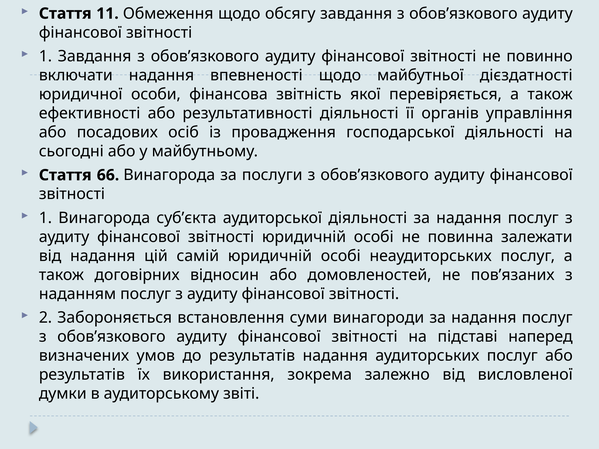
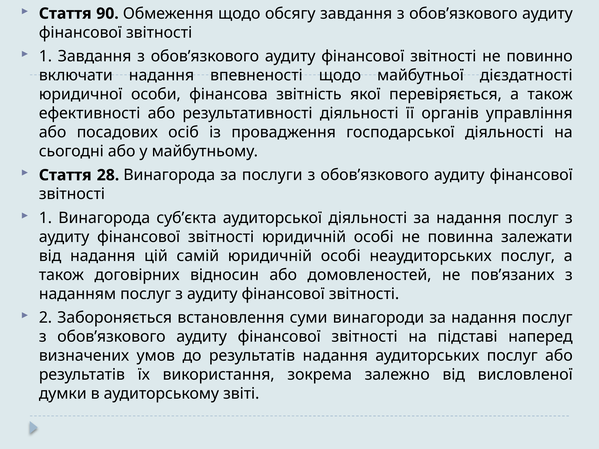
11: 11 -> 90 (107, 14)
66: 66 -> 28 (108, 175)
